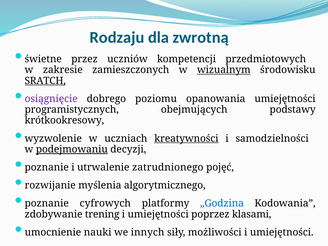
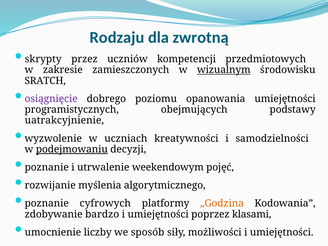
świetne: świetne -> skrypty (43, 59)
SRATCH underline: present -> none (45, 81)
krótkookresowy: krótkookresowy -> uatrakcyjnienie (64, 120)
kreatywności underline: present -> none (186, 138)
zatrudnionego: zatrudnionego -> weekendowym (168, 167)
„Godzina colour: blue -> orange (222, 203)
trening: trening -> bardzo (102, 214)
nauki: nauki -> liczby (98, 232)
innych: innych -> sposób (148, 232)
